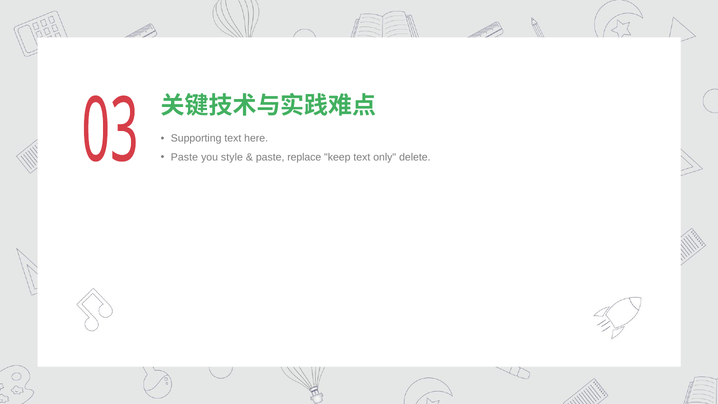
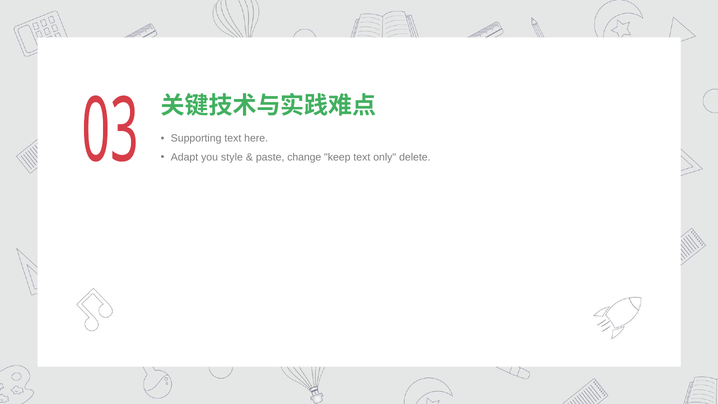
Paste: Paste -> Adapt (185, 157)
replace: replace -> change (304, 157)
